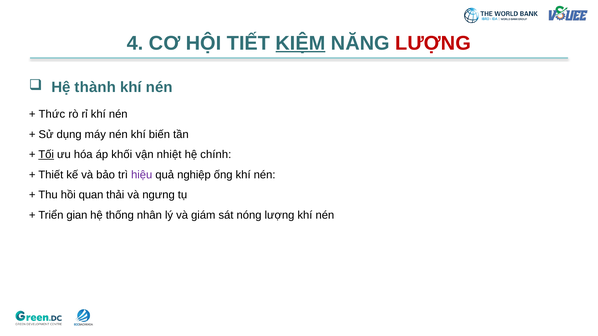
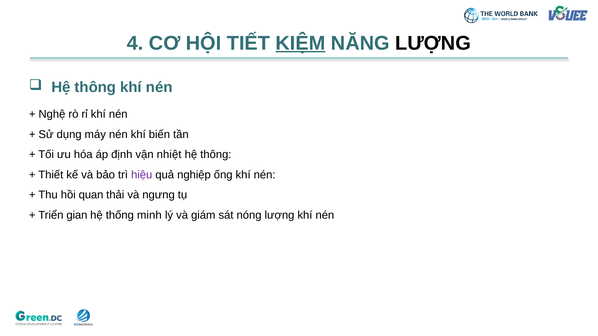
LƯỢNG colour: red -> black (433, 43)
thành: thành -> thông (95, 87)
Thức: Thức -> Nghệ (52, 114)
Tối underline: present -> none (46, 155)
khối: khối -> định (122, 155)
chính: chính -> thông (216, 155)
nhân: nhân -> minh (149, 215)
